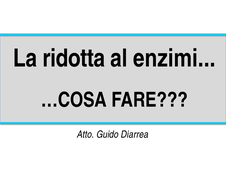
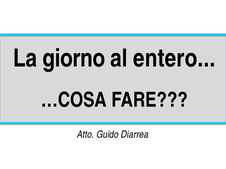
ridotta: ridotta -> giorno (74, 58)
enzimi: enzimi -> entero (174, 58)
